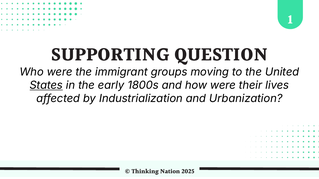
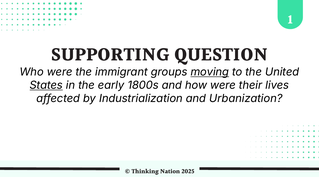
moving underline: none -> present (210, 72)
